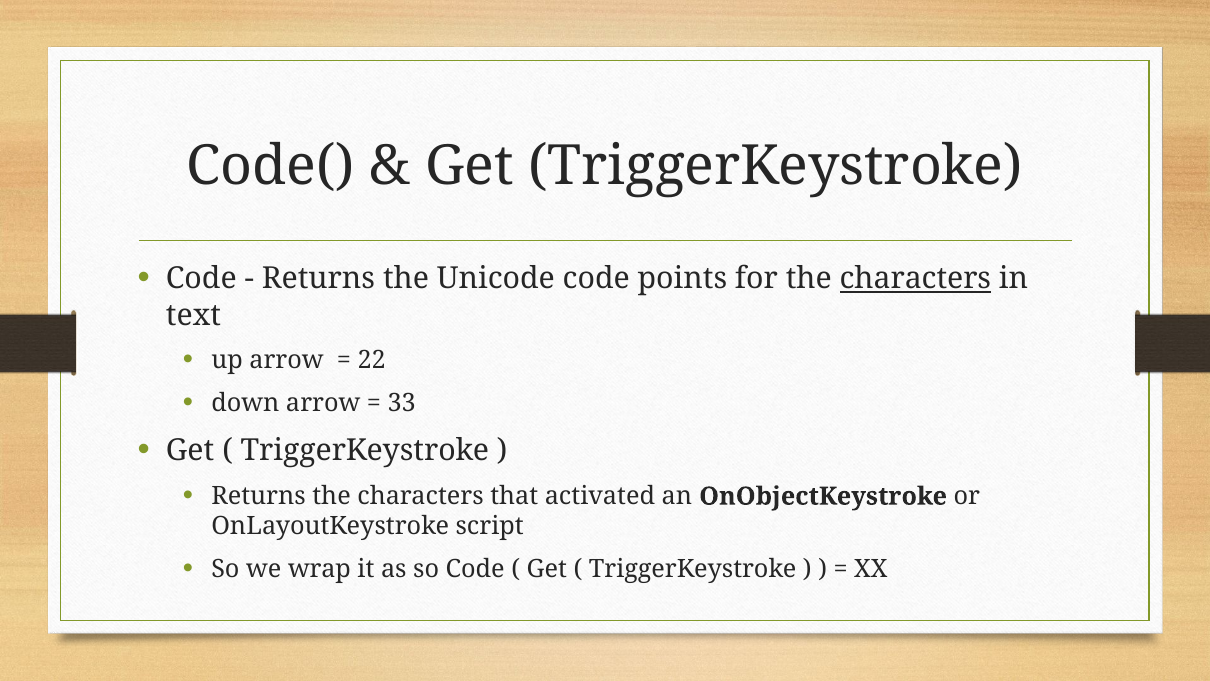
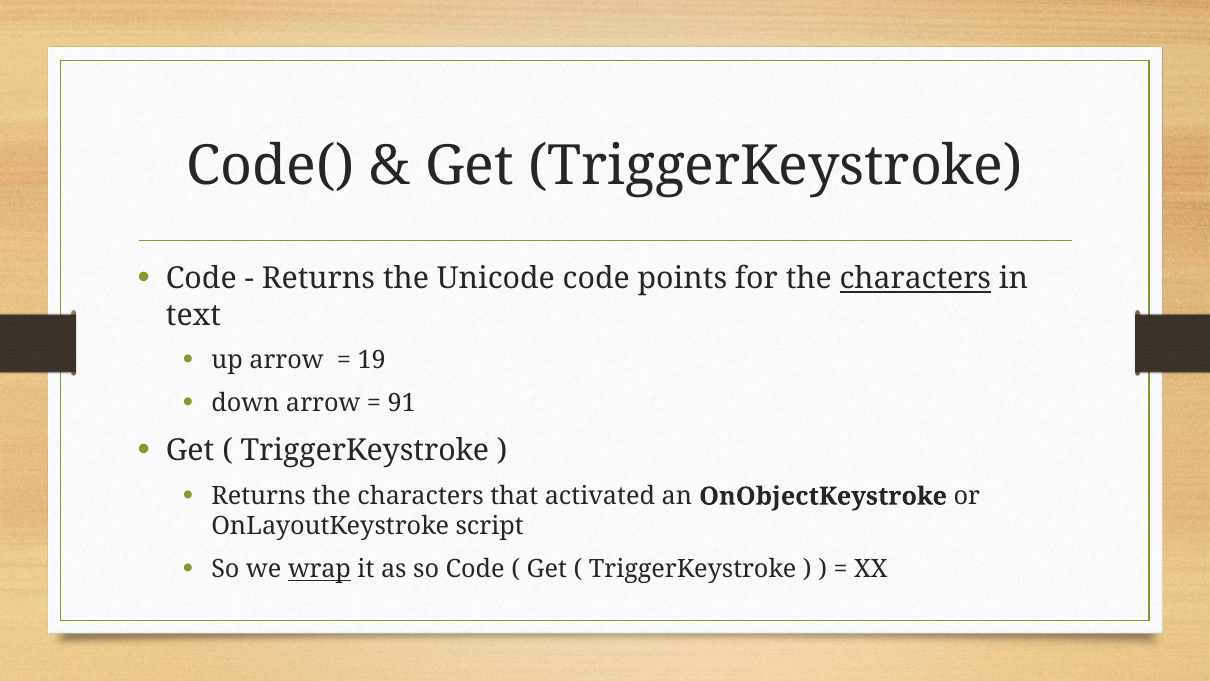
22: 22 -> 19 (372, 360)
33: 33 -> 91 (402, 403)
wrap underline: none -> present (319, 569)
